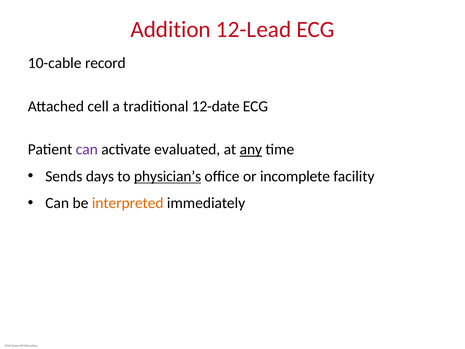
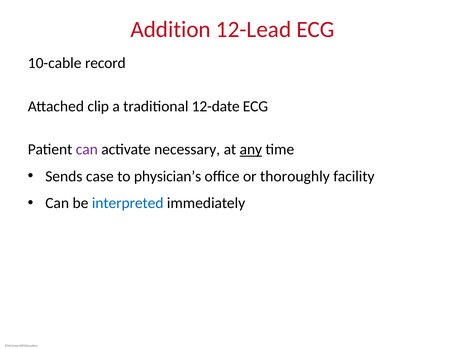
cell: cell -> clip (98, 106)
evaluated: evaluated -> necessary (187, 149)
days: days -> case (100, 176)
physician’s underline: present -> none (168, 176)
incomplete: incomplete -> thoroughly (295, 176)
interpreted colour: orange -> blue (128, 203)
